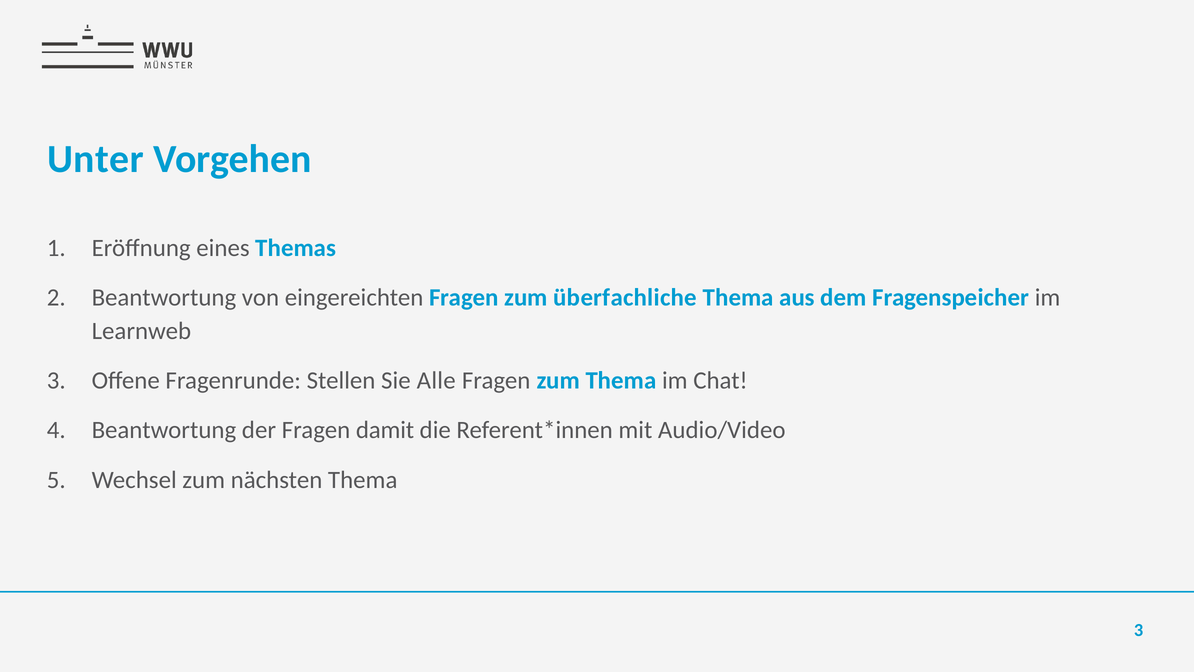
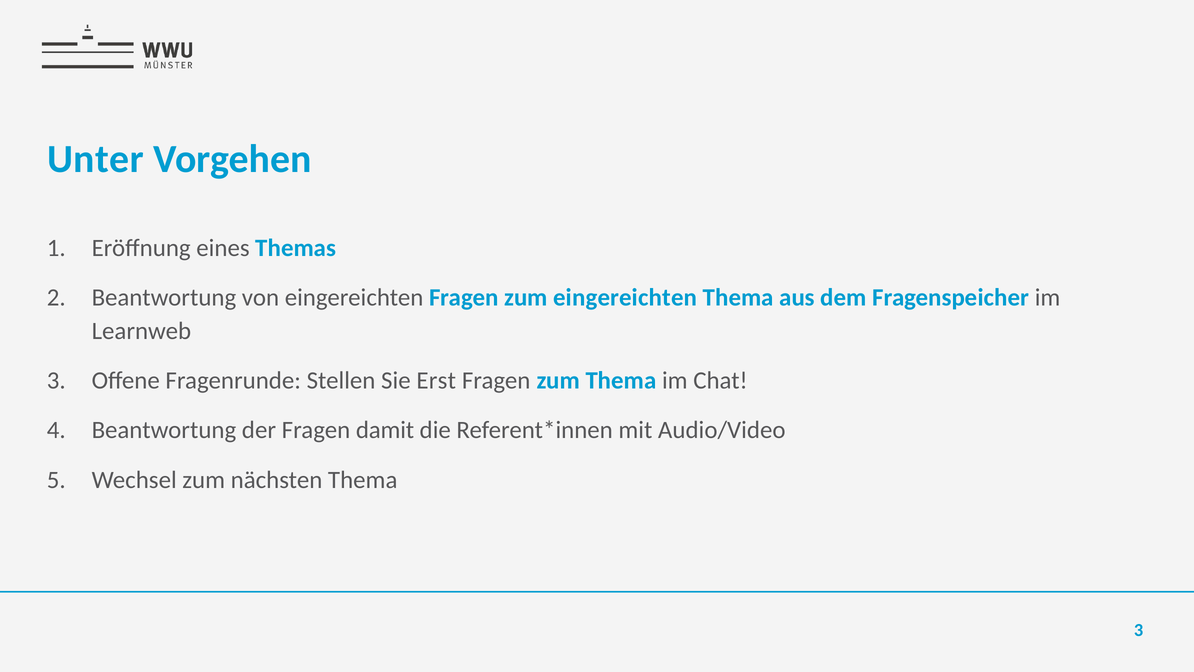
zum überfachliche: überfachliche -> eingereichten (625, 297)
Alle: Alle -> Erst (436, 380)
